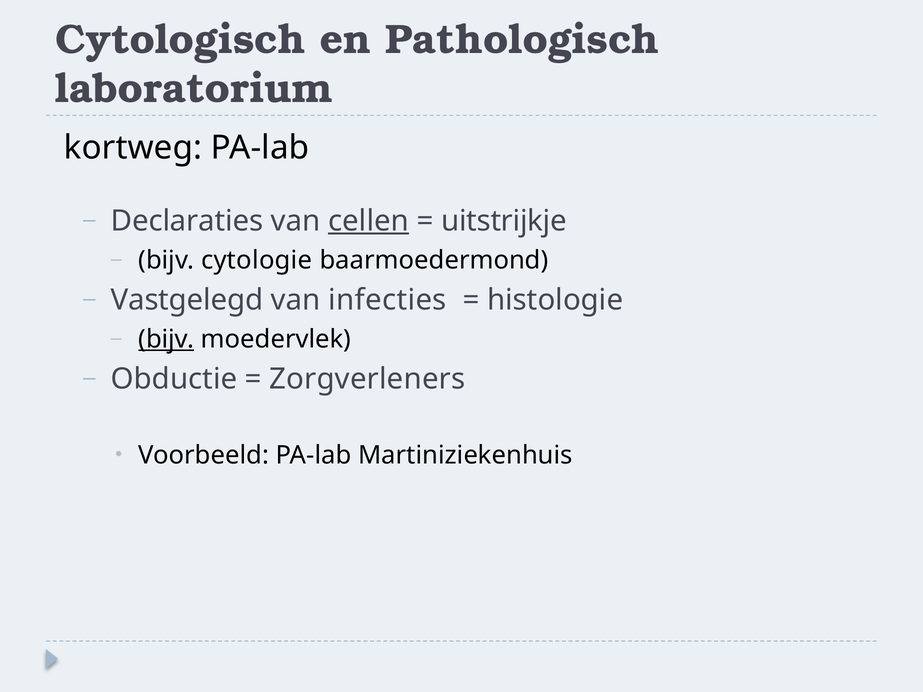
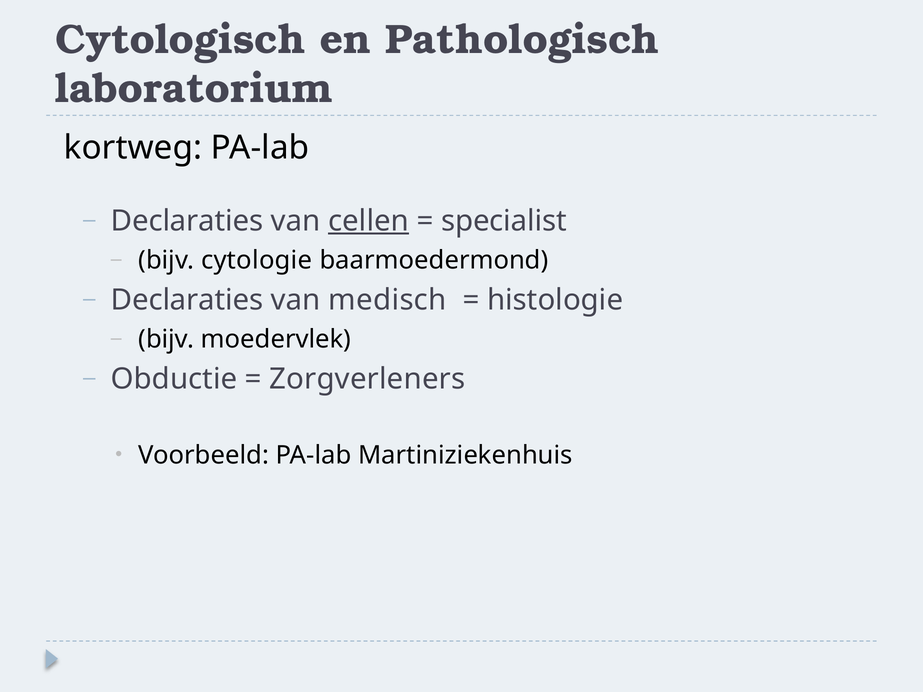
uitstrijkje: uitstrijkje -> specialist (504, 221)
Vastgelegd: Vastgelegd -> Declaraties (187, 300)
infecties: infecties -> medisch (388, 300)
bijv underline: present -> none (166, 339)
